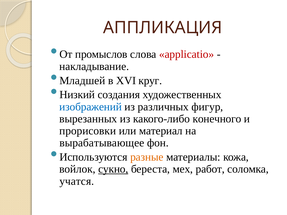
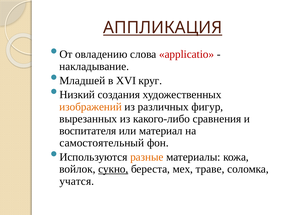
АППЛИКАЦИЯ underline: none -> present (163, 28)
промыслов: промыслов -> овладению (101, 54)
изображений colour: blue -> orange (91, 107)
конечного: конечного -> сравнения (217, 119)
прорисовки: прорисовки -> воспитателя (88, 131)
вырабатывающее: вырабатывающее -> самостоятельный (102, 143)
работ: работ -> траве (210, 169)
